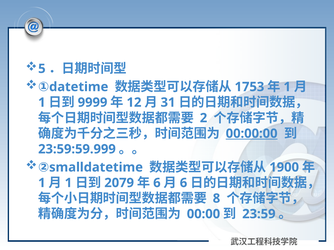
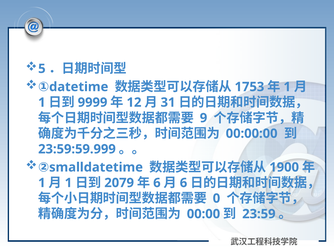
2: 2 -> 9 (204, 118)
00:00:00 underline: present -> none (252, 134)
8: 8 -> 0 (216, 199)
